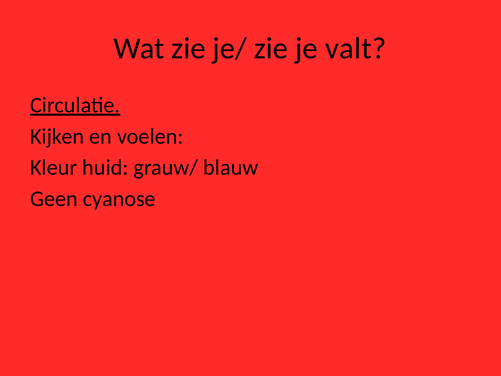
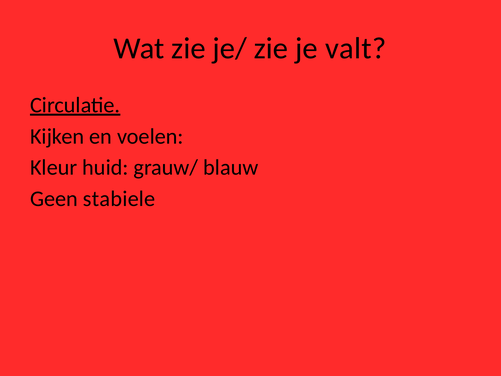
cyanose: cyanose -> stabiele (119, 199)
